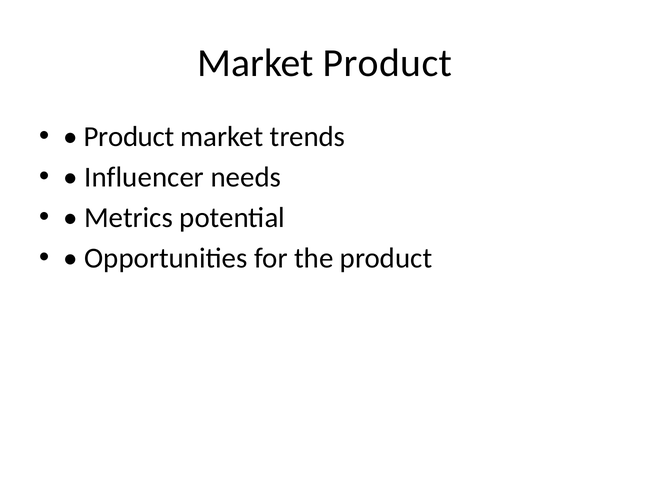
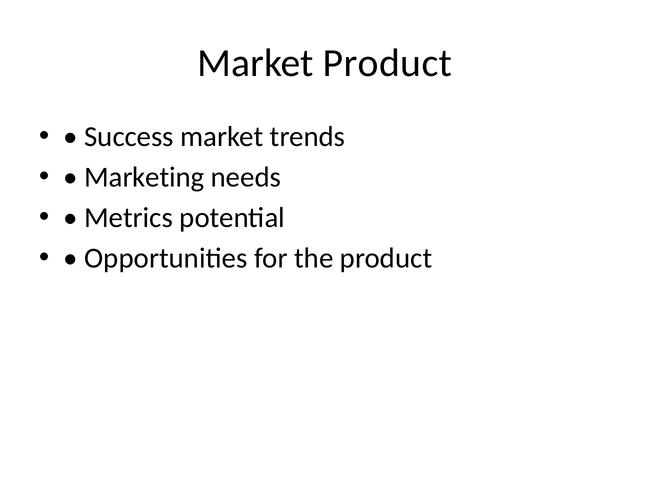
Product: Product -> Success (129, 136)
Influencer: Influencer -> Marketing (144, 177)
